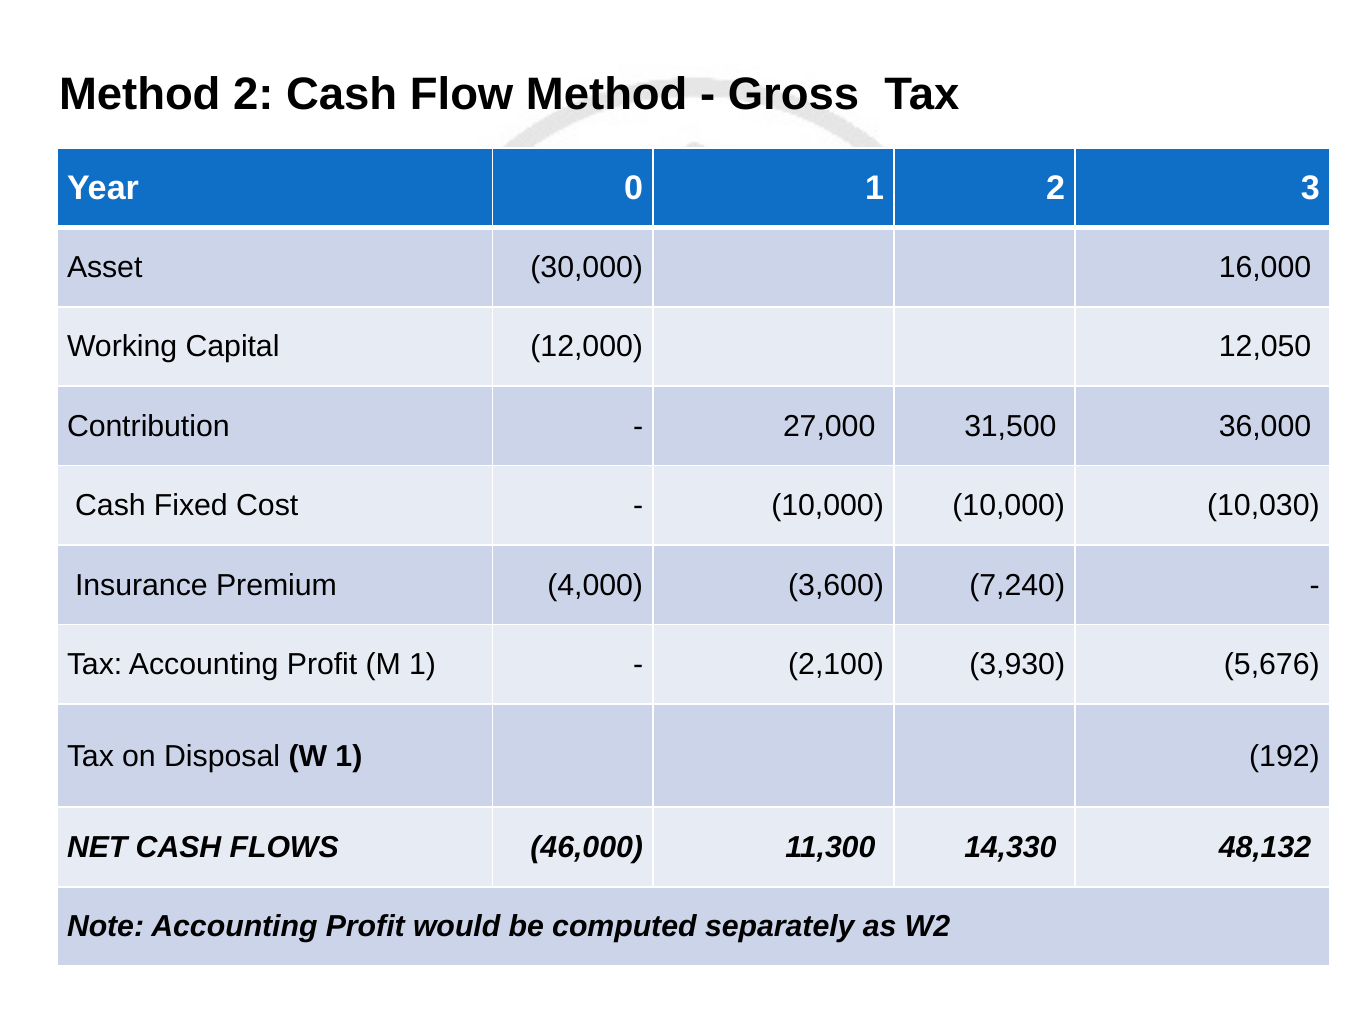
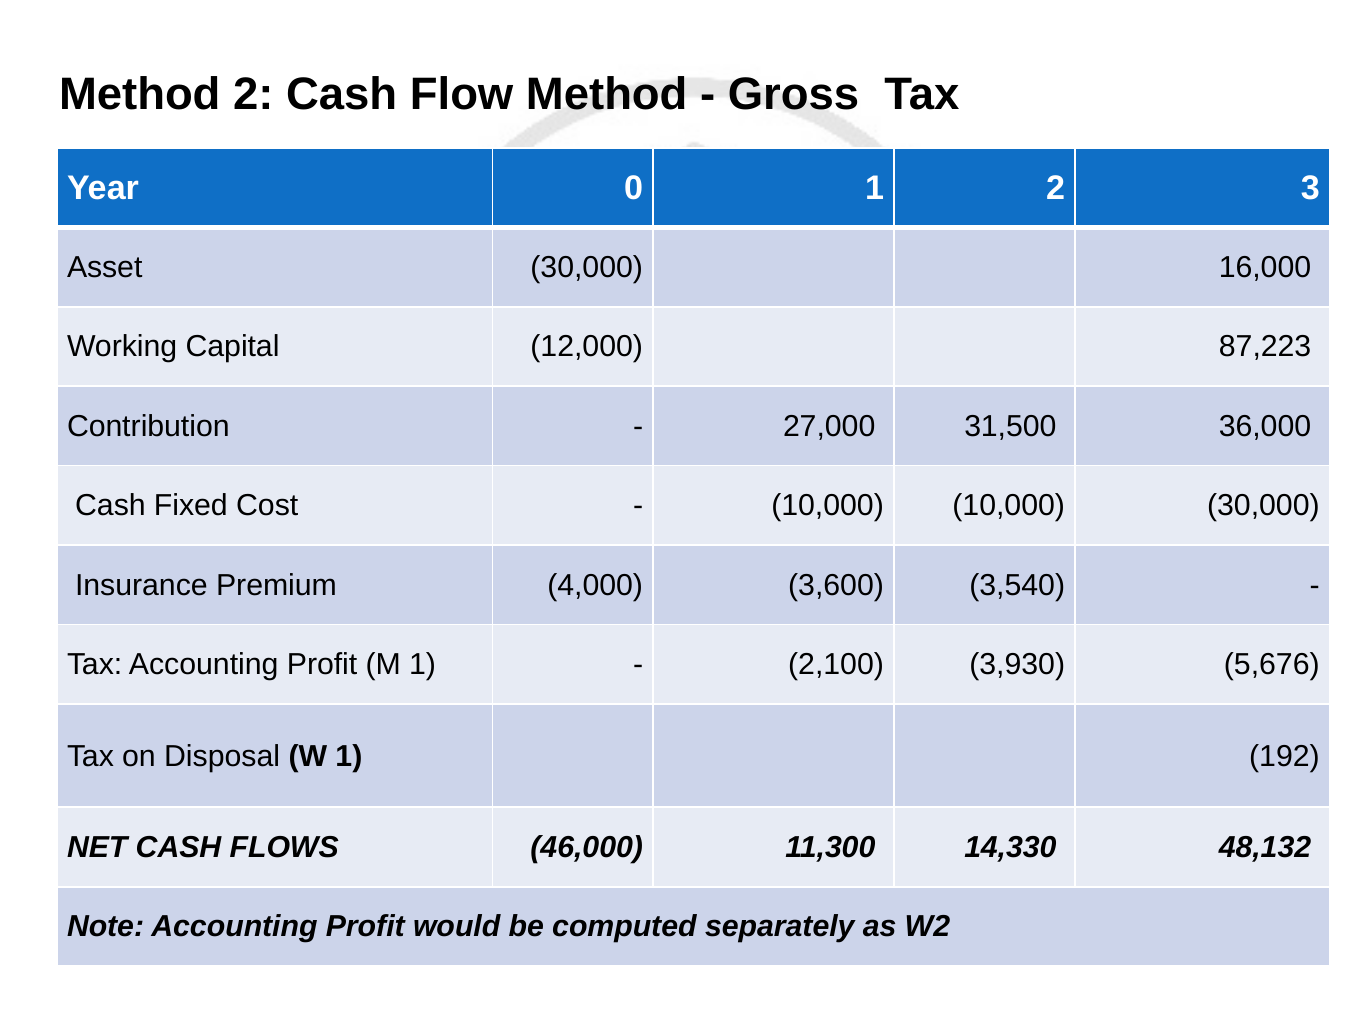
12,050: 12,050 -> 87,223 (1265, 347)
10,000 10,030: 10,030 -> 30,000 (1263, 506)
7,240: 7,240 -> 3,540 (1017, 585)
